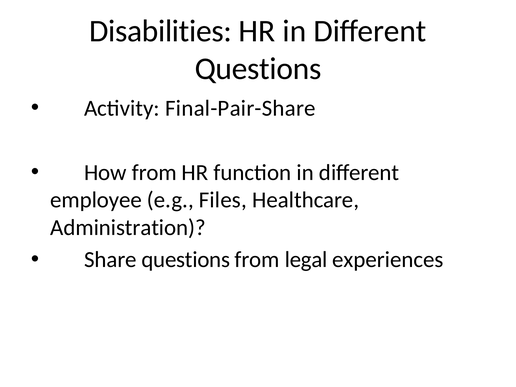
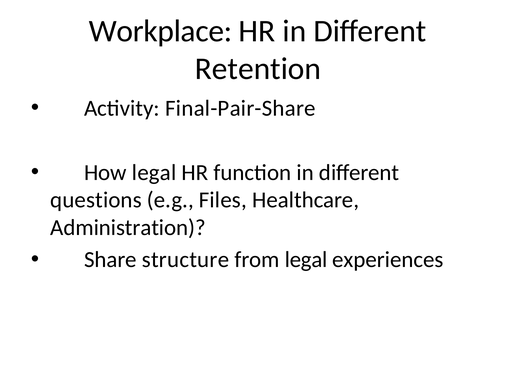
Disabilities: Disabilities -> Workplace (160, 31)
Questions: Questions -> Retention (258, 69)
from: from -> legal (154, 172)
employee: employee -> questions (96, 200)
questions: questions -> structure (186, 260)
